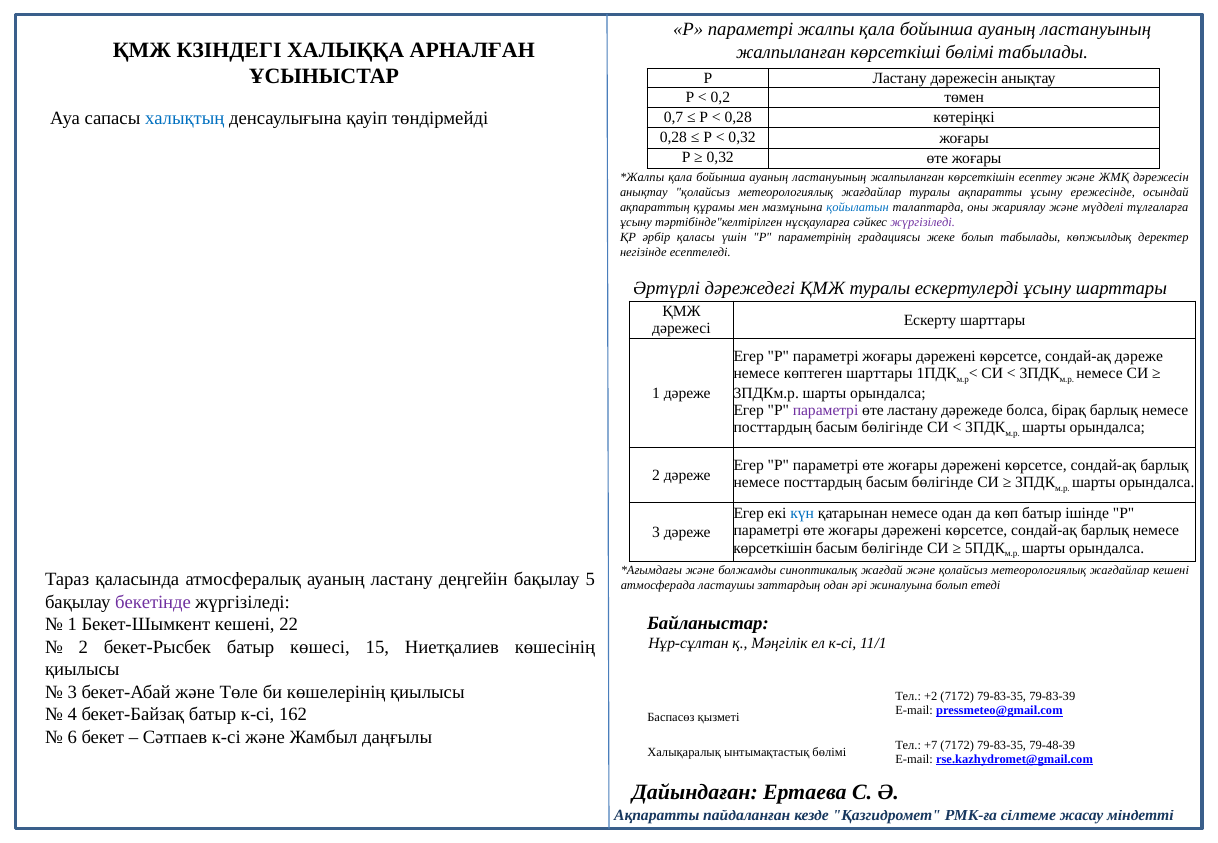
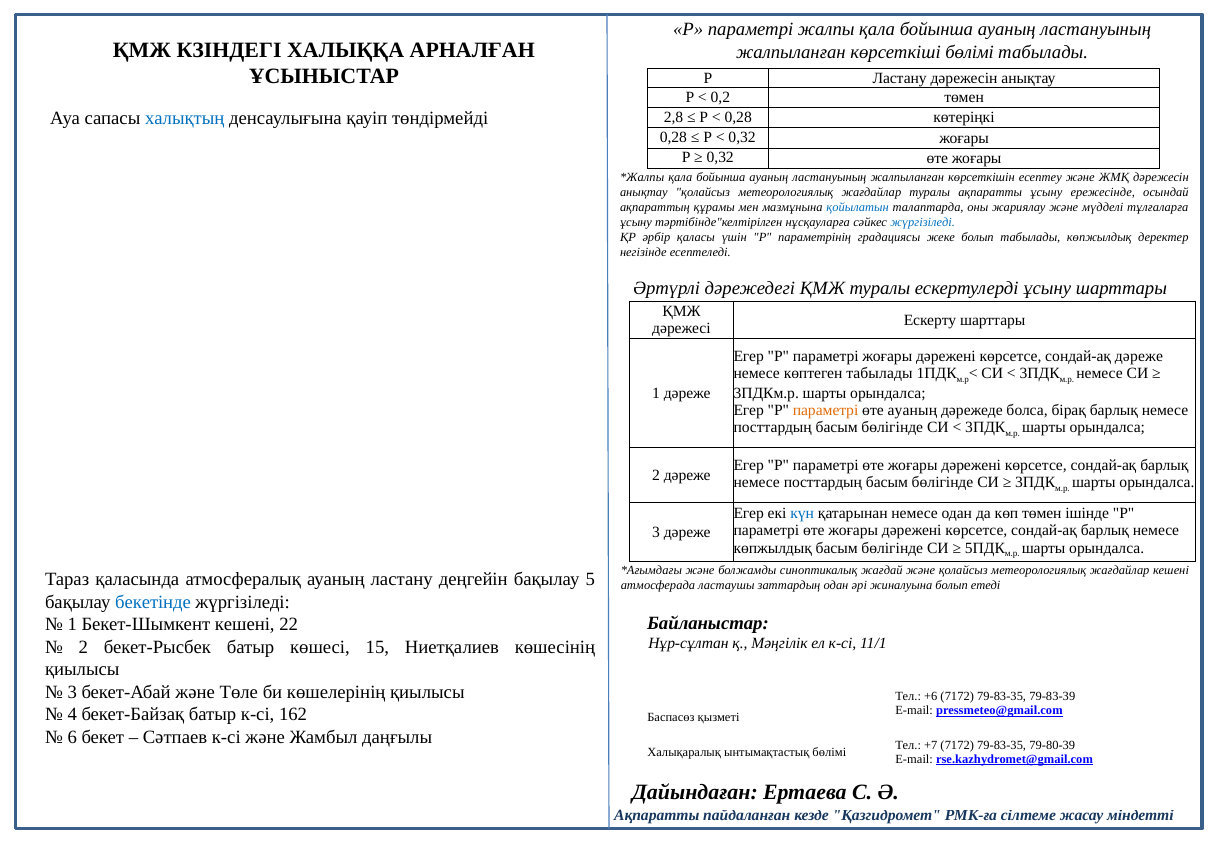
0,7: 0,7 -> 2,8 (674, 118)
жүргізіледі colour: purple -> blue (923, 223)
көптеген шарттары: шарттары -> табылады (879, 374)
параметрі colour: purple -> orange (826, 411)
өте ластану: ластану -> ауаның (912, 411)
көп батыр: батыр -> төмен (1042, 514)
көрсеткішін: көрсеткішін -> көпжылдық (773, 548)
бекетінде colour: purple -> blue (153, 602)
+2: +2 -> +6 (931, 697)
79-48-39: 79-48-39 -> 79-80-39 (1052, 745)
